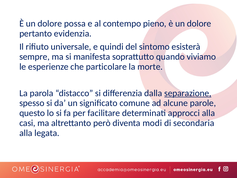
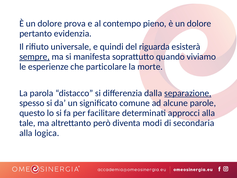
possa: possa -> prova (75, 24)
sintomo: sintomo -> riguarda (154, 47)
sempre underline: none -> present (35, 57)
casi: casi -> tale (27, 123)
legata: legata -> logica (47, 133)
